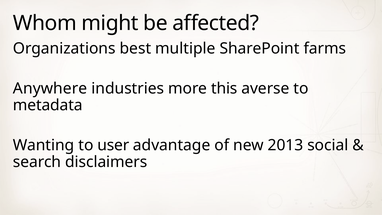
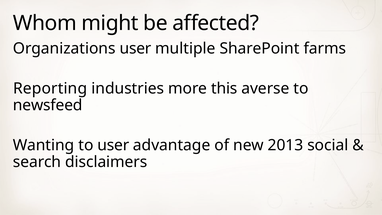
Organizations best: best -> user (135, 48)
Anywhere: Anywhere -> Reporting (50, 88)
metadata: metadata -> newsfeed (48, 105)
